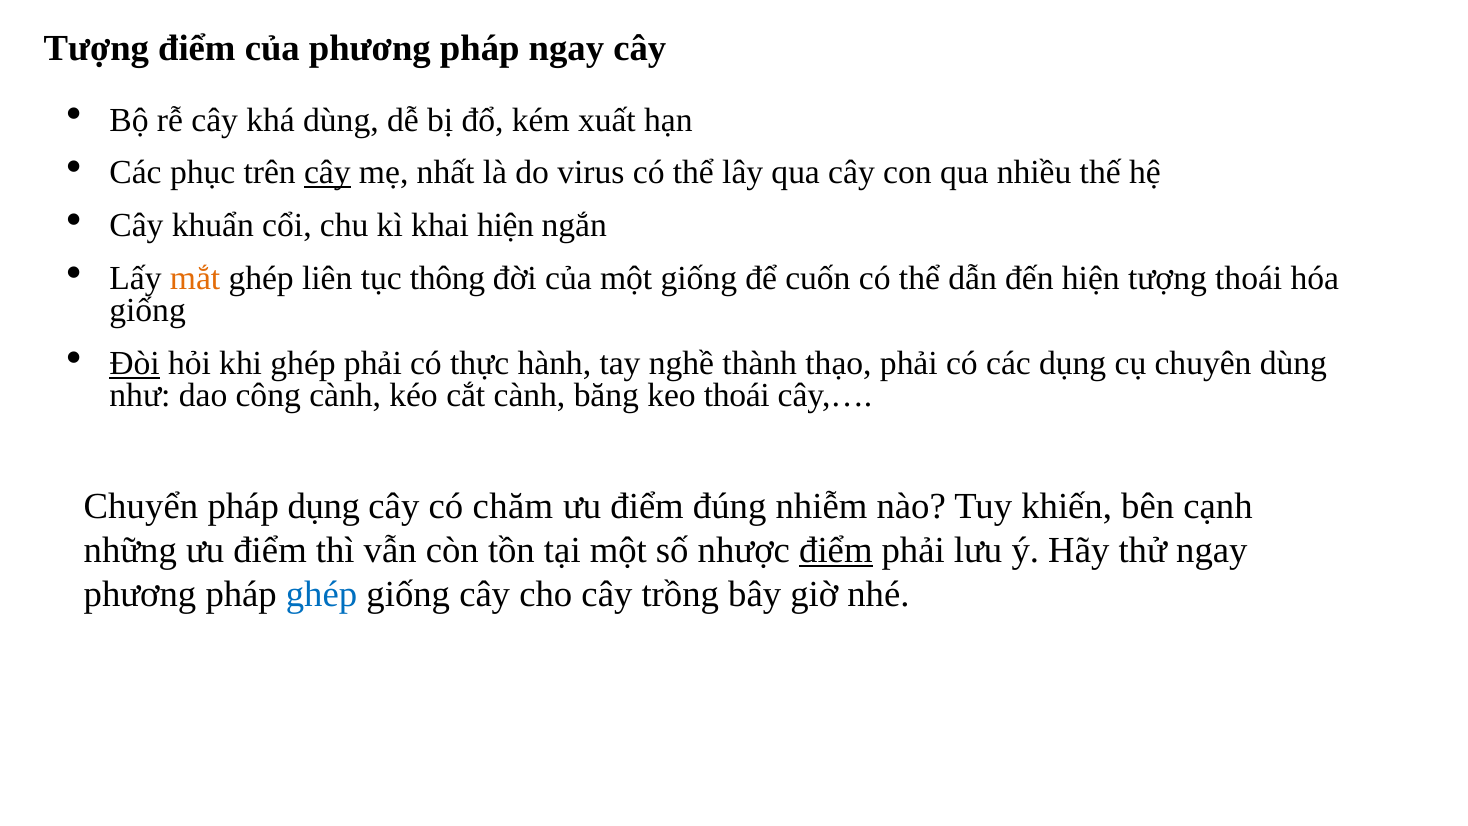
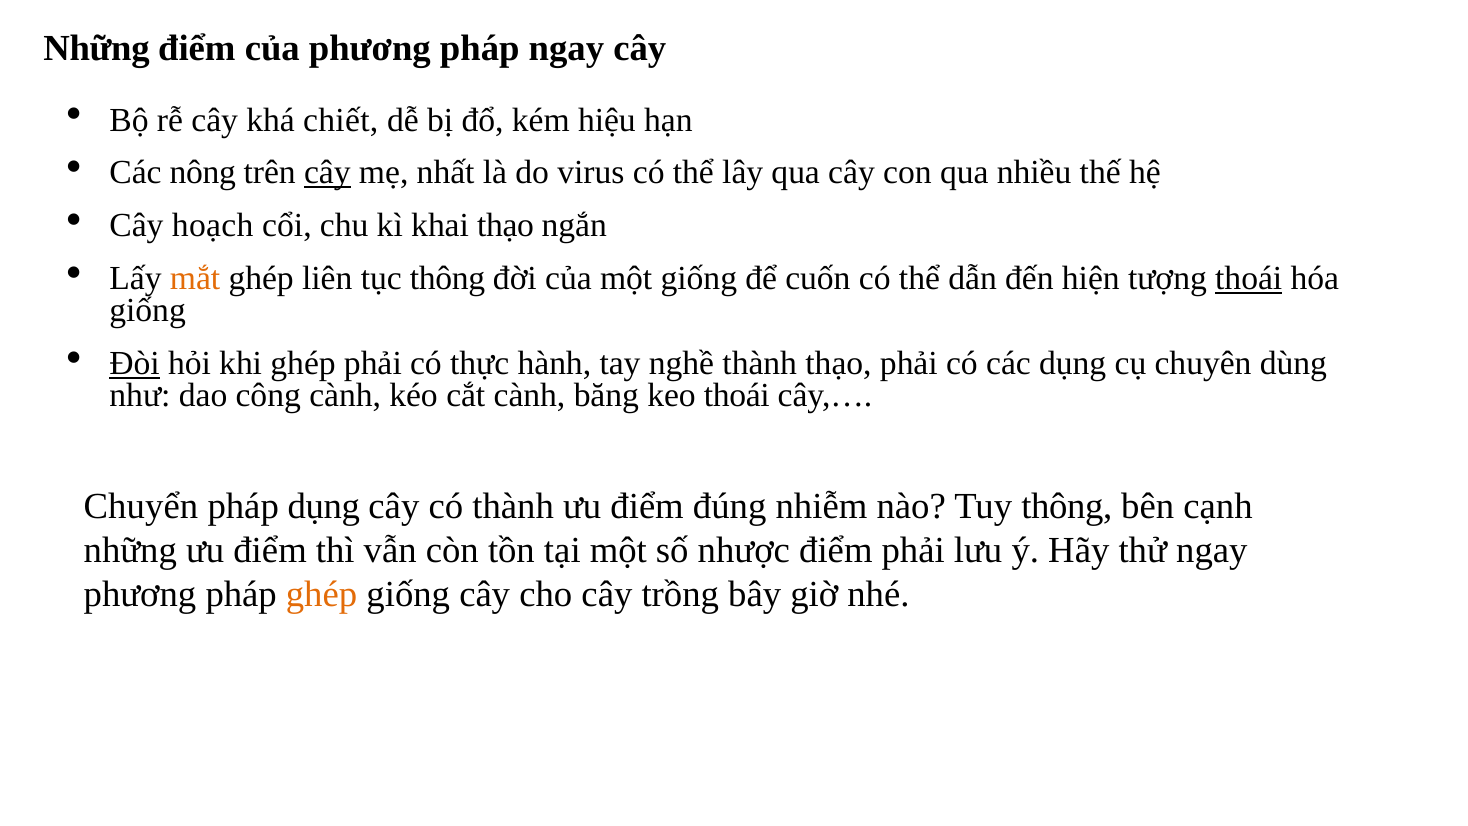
Tượng: Tượng -> Những (96, 48)
khá dùng: dùng -> chiết (341, 120)
xuất: xuất -> hiệu (607, 120)
phục: phục -> nông (203, 173)
khuẩn: khuẩn -> hoạch (213, 226)
khai hiện: hiện -> thạo (505, 226)
thoái underline: none -> present (1249, 278)
có chăm: chăm -> thành (513, 506)
Tuy khiến: khiến -> thông (1067, 506)
điểm underline: present -> none (836, 550)
ghép colour: blue -> orange (322, 594)
